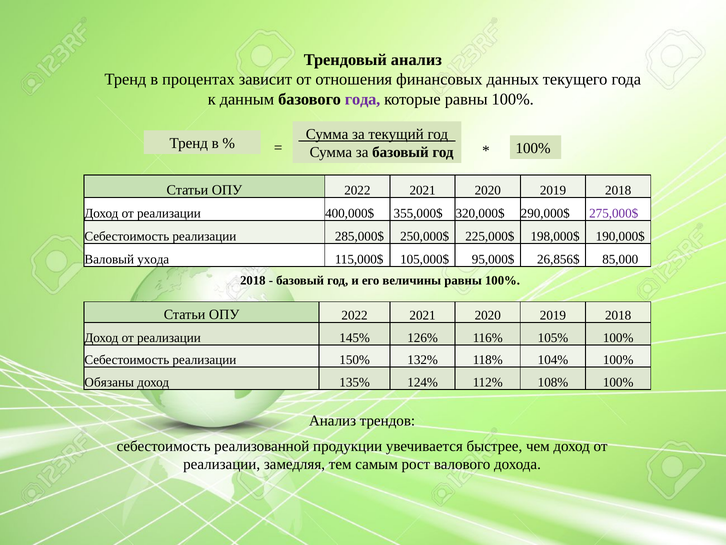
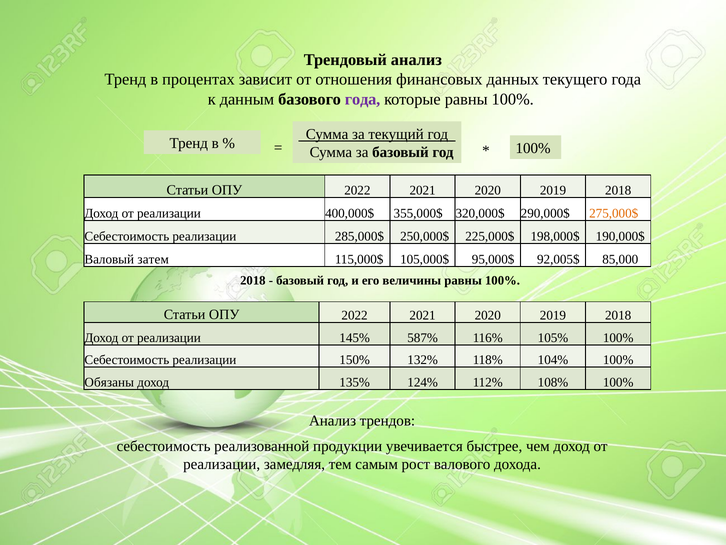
275,000$ colour: purple -> orange (614, 213)
ухода: ухода -> затем (153, 259)
26,856$: 26,856$ -> 92,005$ (558, 259)
126%: 126% -> 587% (423, 337)
